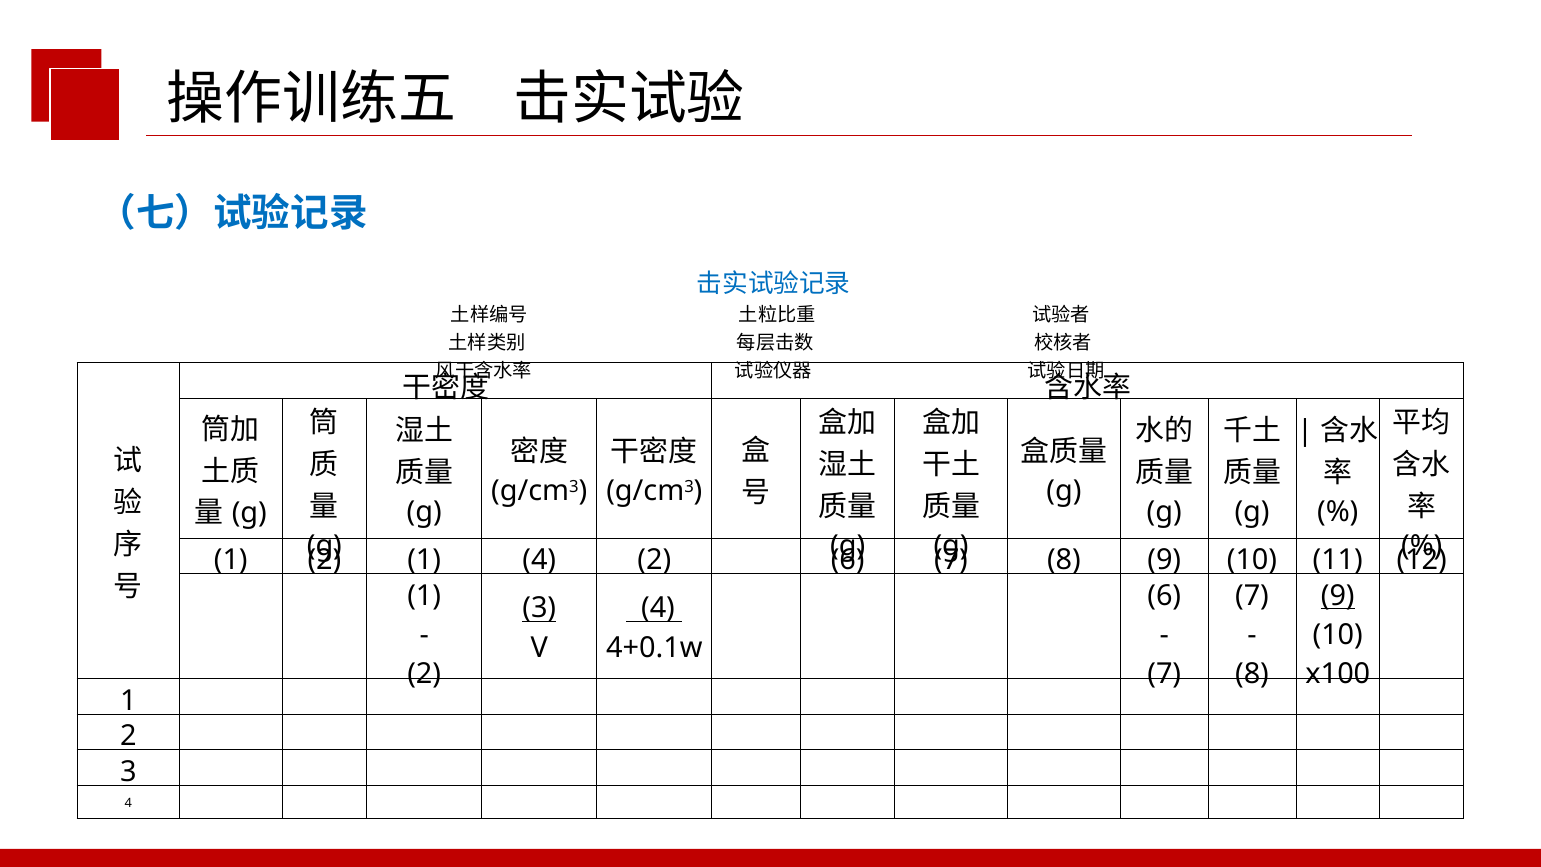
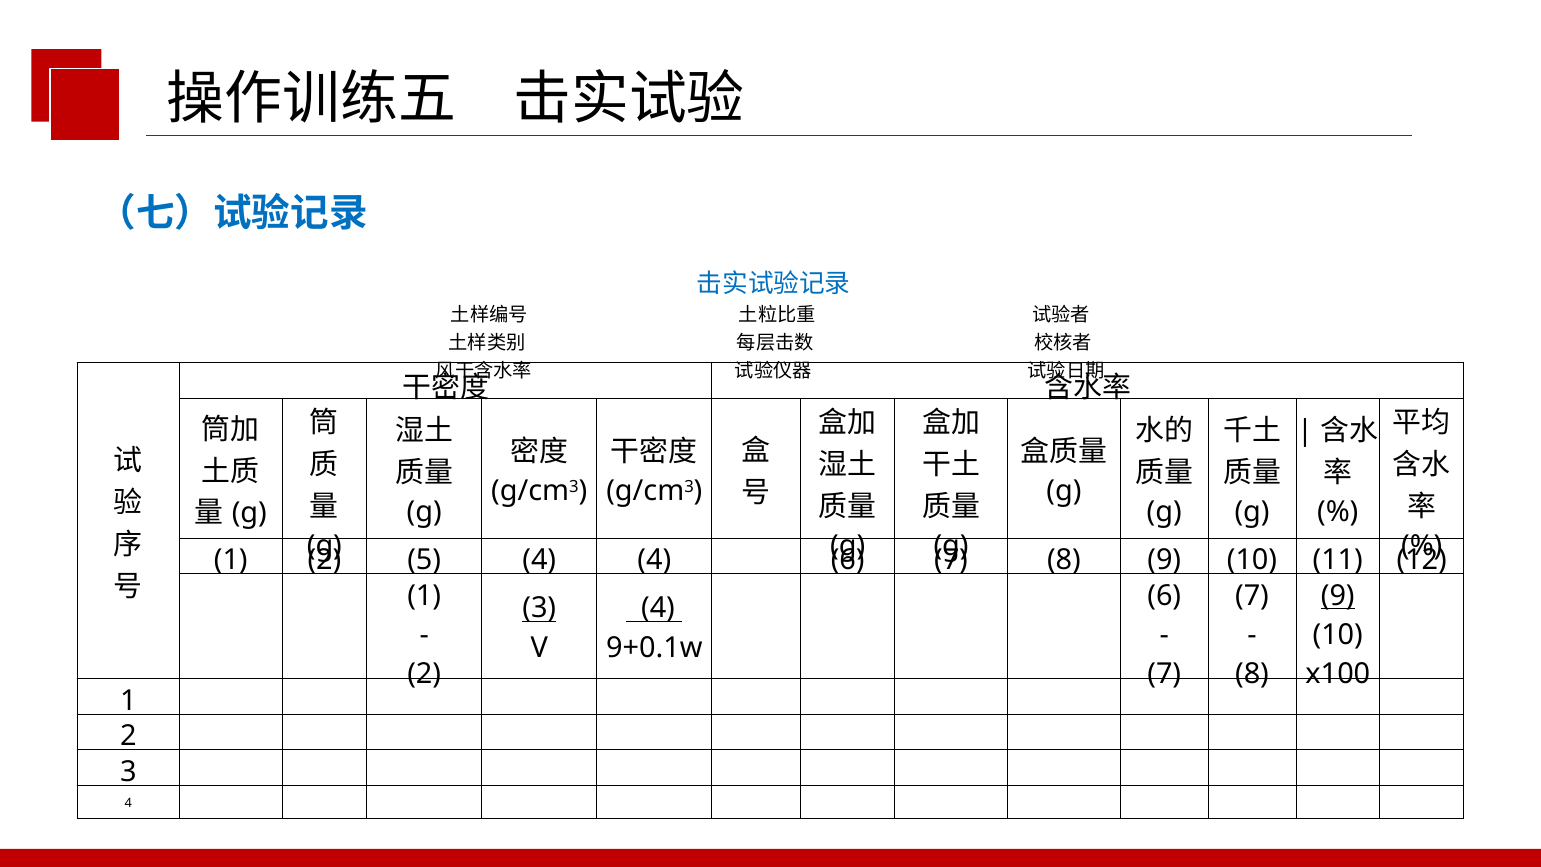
1: 1 -> 5 (424, 560)
4 2: 2 -> 4 (654, 560)
4+0.1w: 4+0.1w -> 9+0.1w (654, 648)
